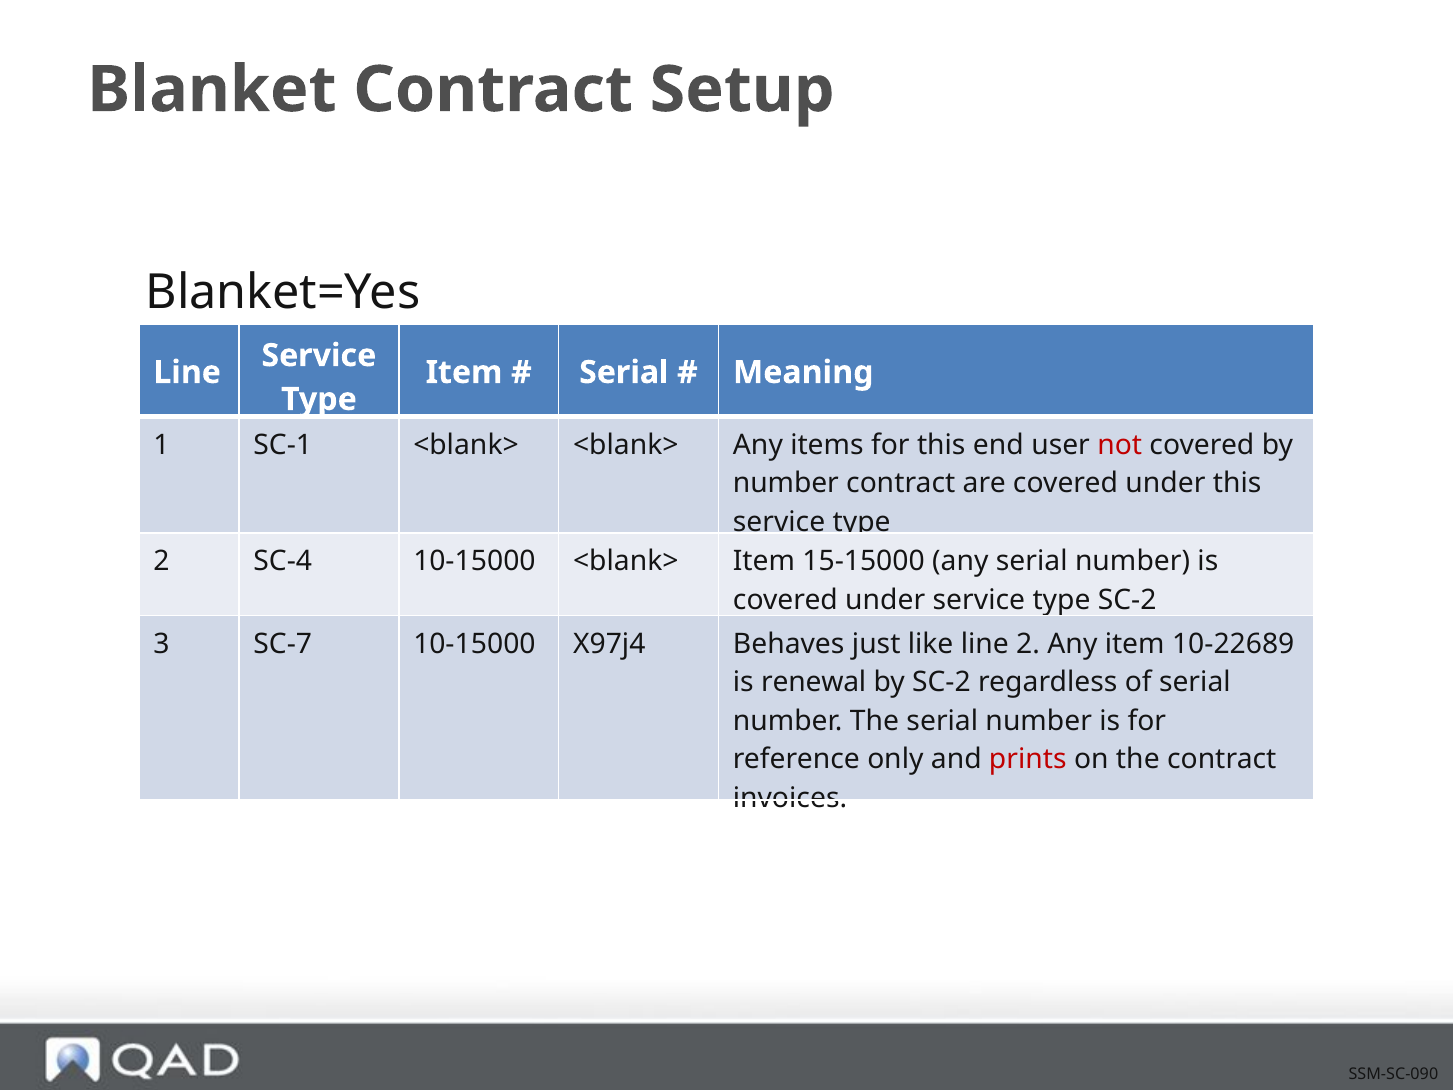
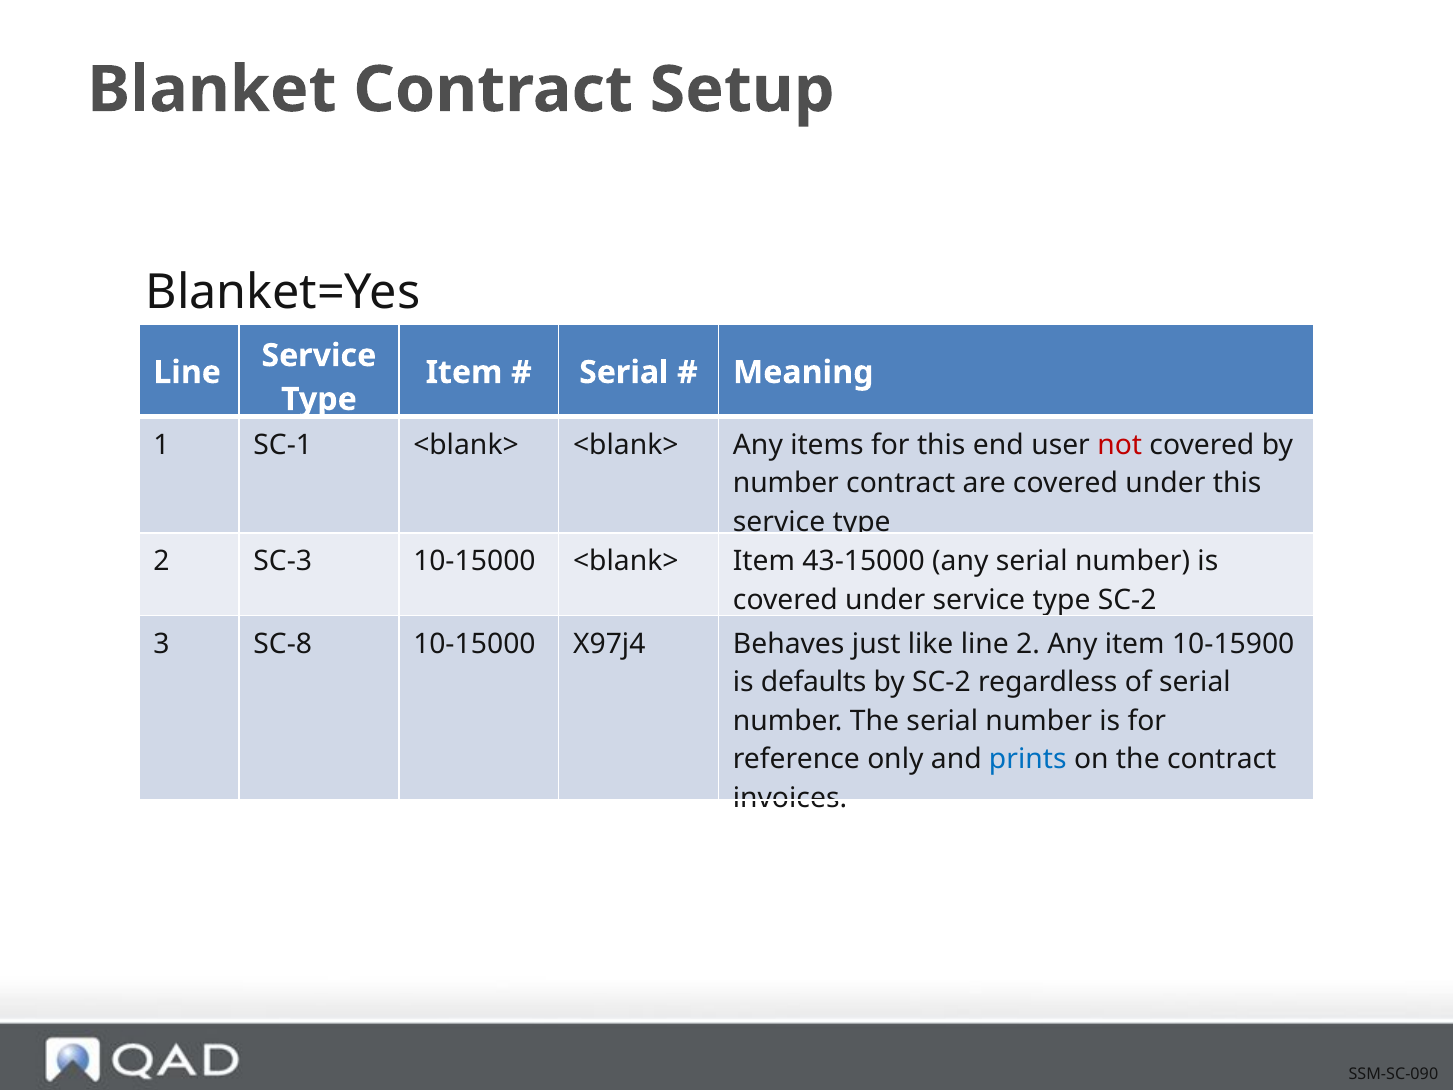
SC-4: SC-4 -> SC-3 (283, 561)
15-15000: 15-15000 -> 43-15000 (864, 561)
SC-7: SC-7 -> SC-8 (283, 644)
10-22689: 10-22689 -> 10-15900 (1233, 644)
renewal: renewal -> defaults (814, 682)
prints colour: red -> blue (1028, 759)
